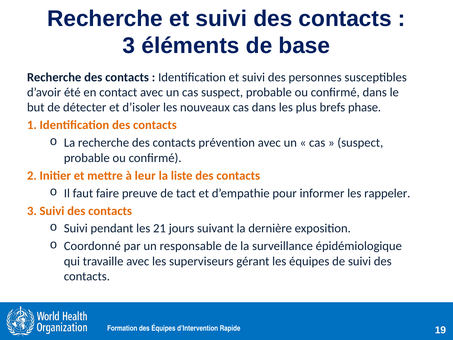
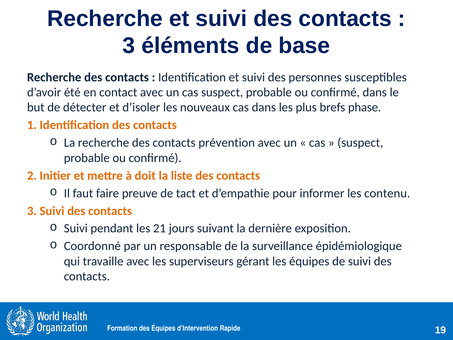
leur: leur -> doit (145, 175)
rappeler: rappeler -> contenu (387, 193)
